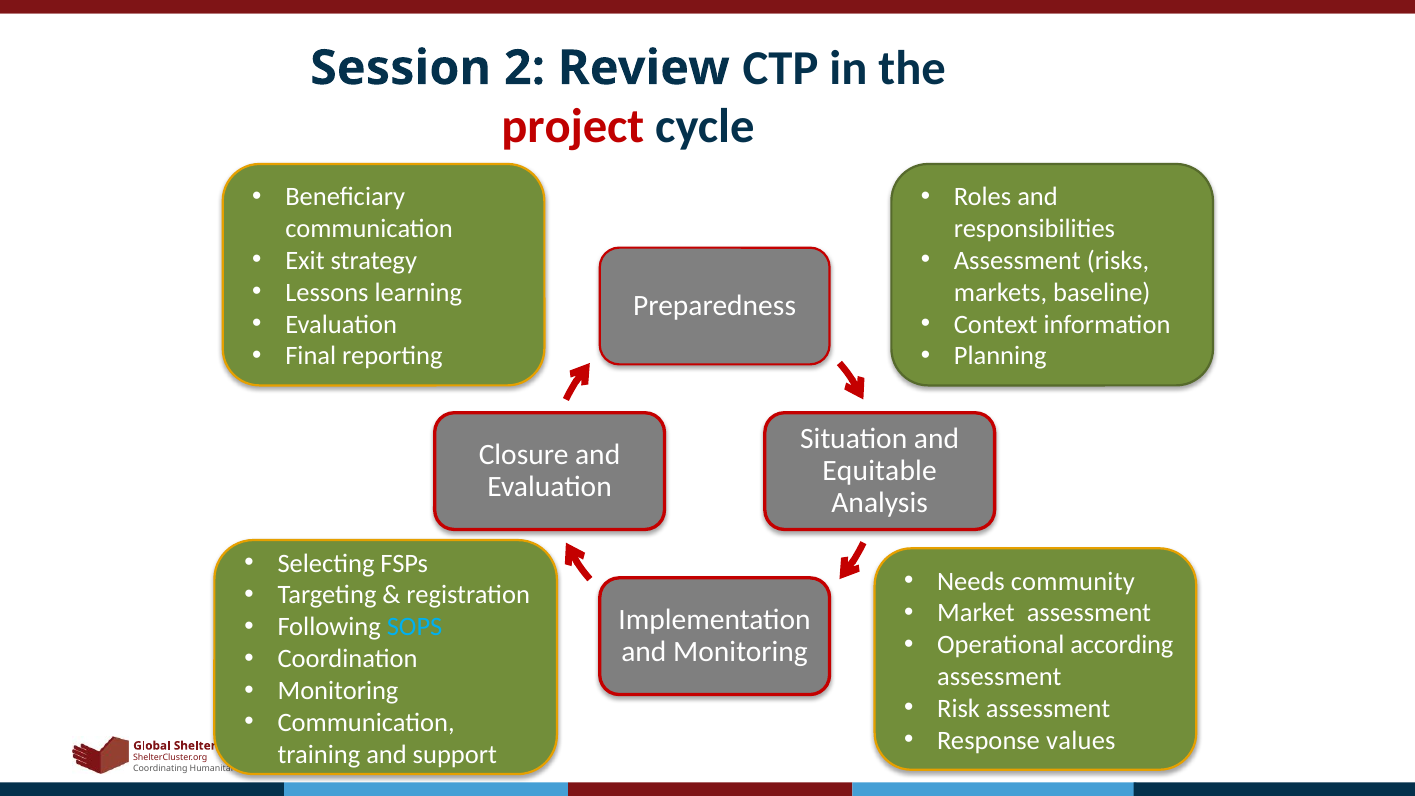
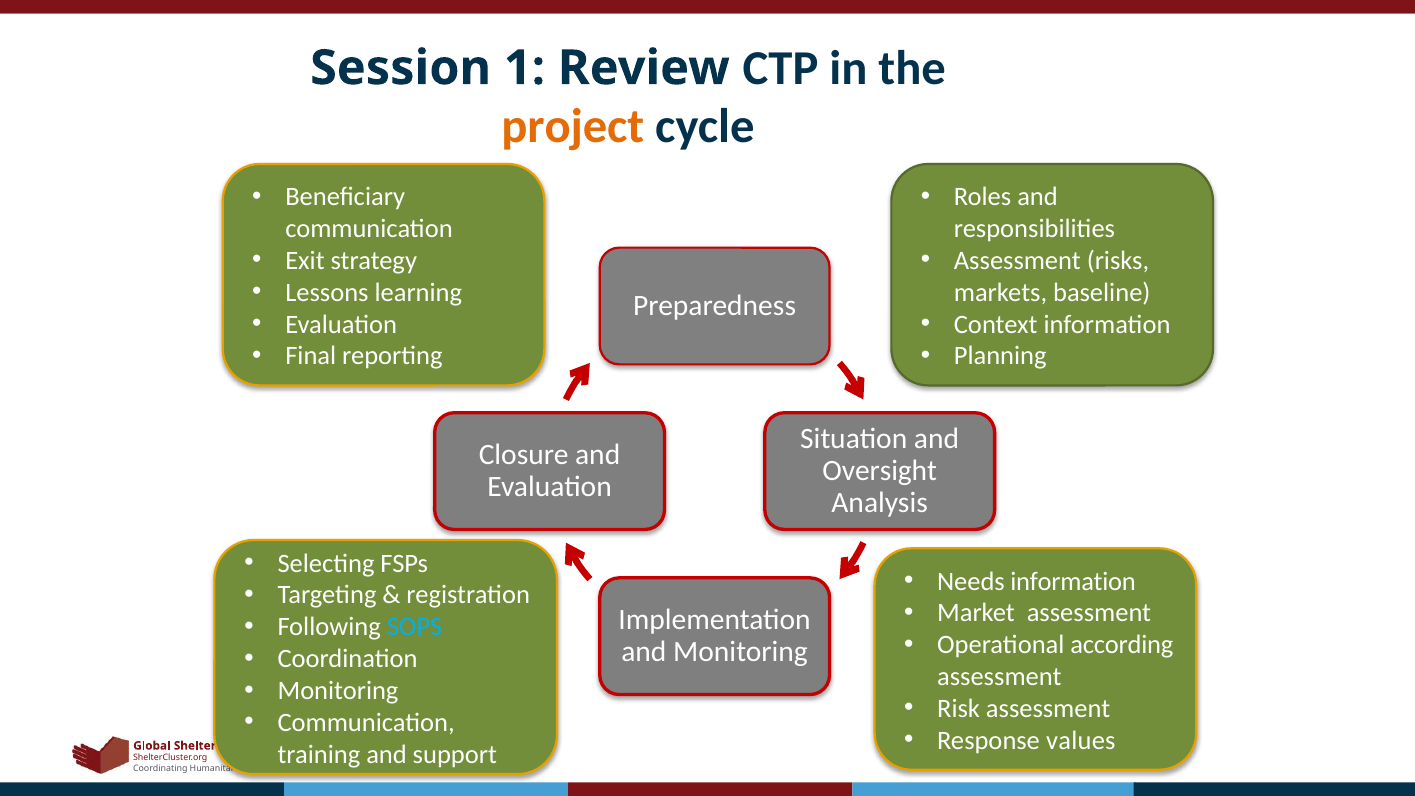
2: 2 -> 1 (525, 68)
project colour: red -> orange (573, 126)
Equitable: Equitable -> Oversight (880, 471)
Needs community: community -> information (1073, 581)
